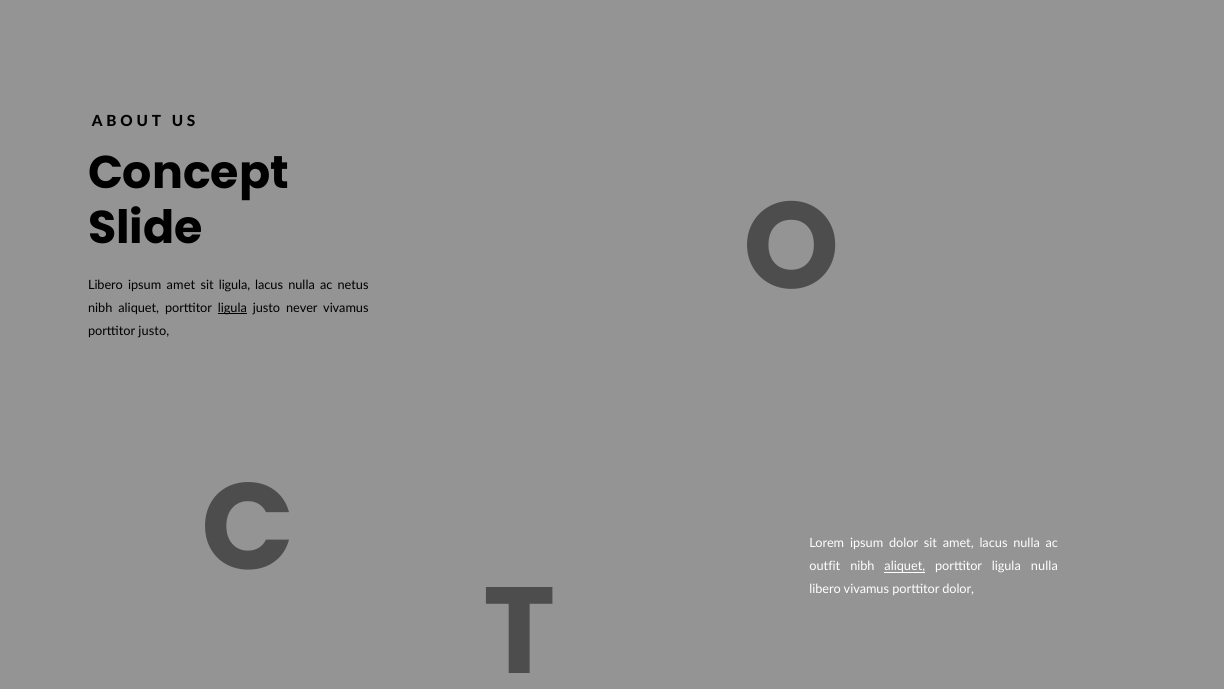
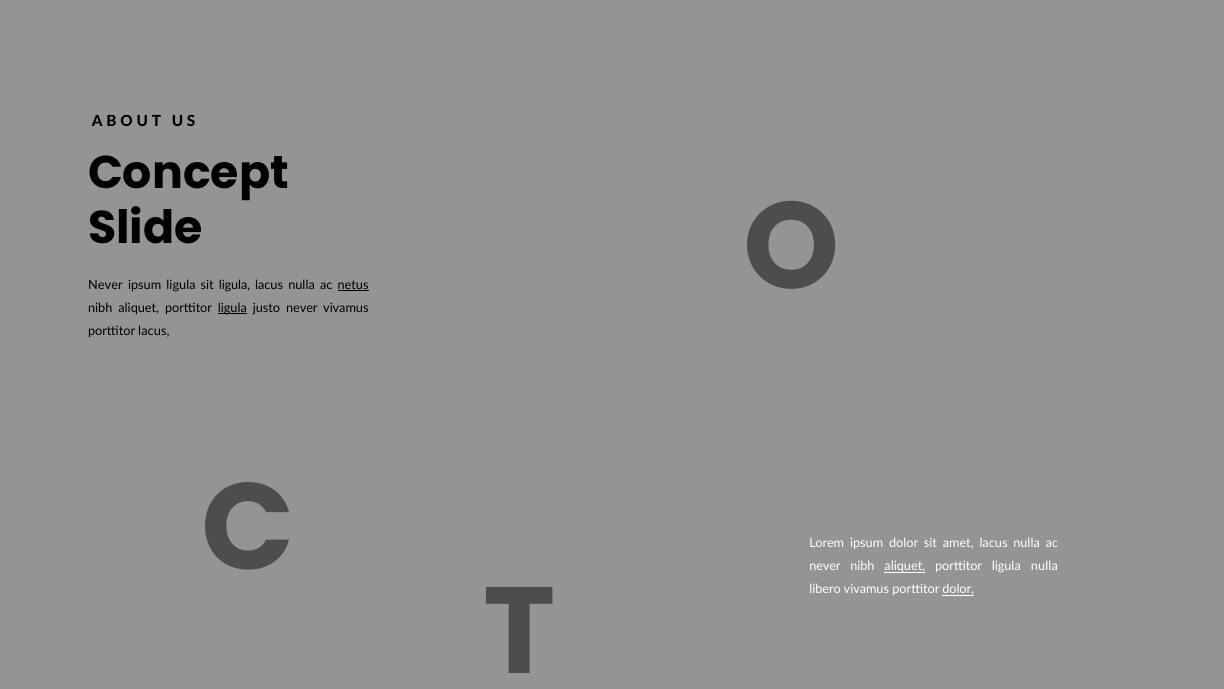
Libero: Libero -> Never (105, 285)
ipsum amet: amet -> ligula (181, 285)
netus underline: none -> present (353, 285)
porttitor justo: justo -> lacus (154, 331)
outfit: outfit -> never (825, 566)
dolor underline: none -> present (958, 589)
